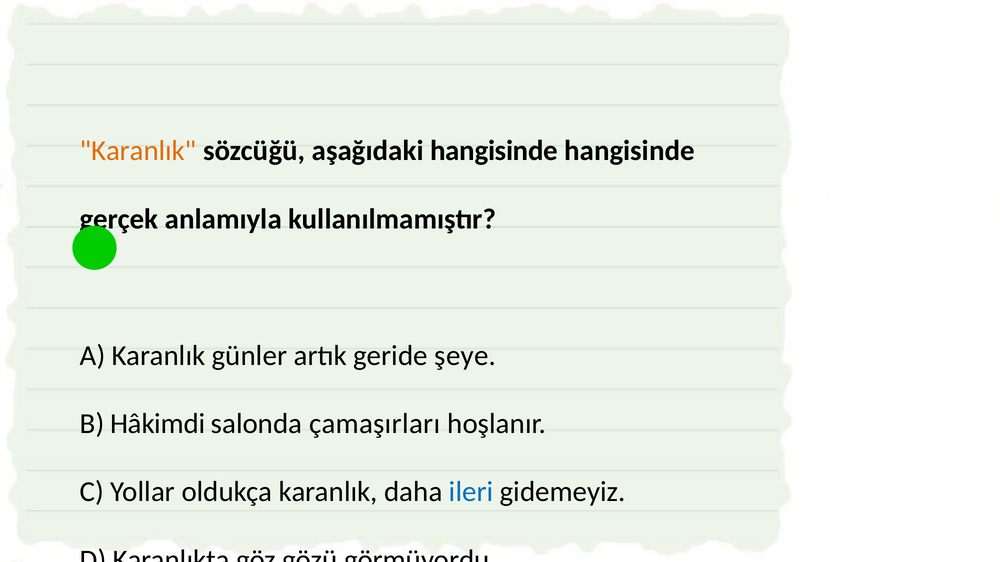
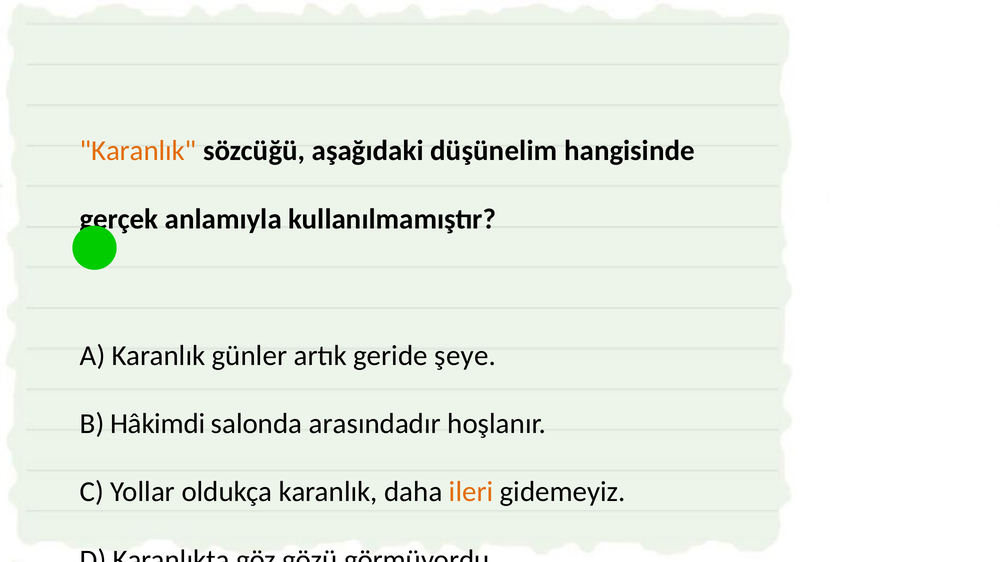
aşağıdaki hangisinde: hangisinde -> düşünelim (494, 151)
çamaşırları: çamaşırları -> arasındadır (375, 424)
ileri colour: blue -> orange (471, 492)
